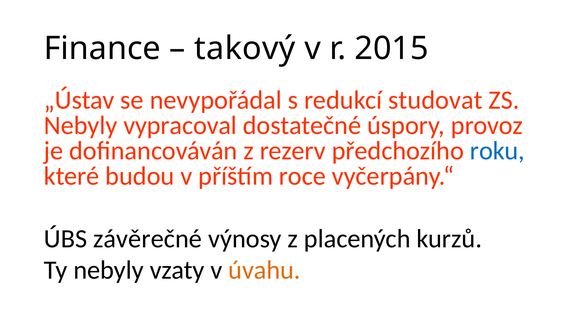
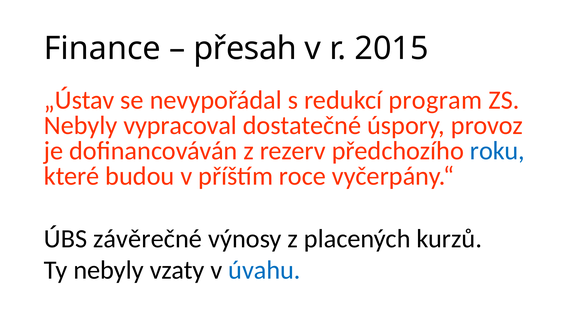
takový: takový -> přesah (245, 48)
studovat: studovat -> program (435, 100)
úvahu colour: orange -> blue (264, 270)
